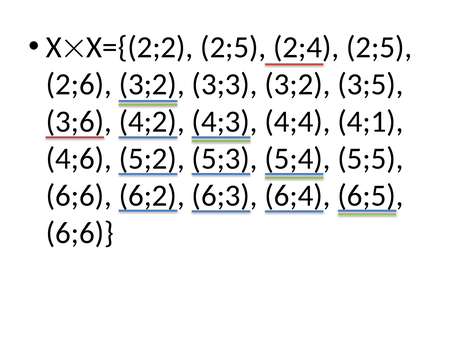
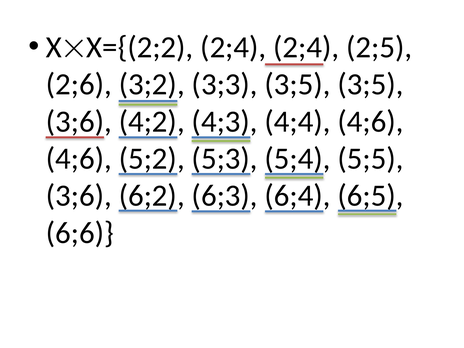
2;5: 2;5 -> 2;4 (233, 47)
3;3 3;2: 3;2 -> 3;5 (298, 84)
4;4 4;1: 4;1 -> 4;6 (371, 121)
6;6: 6;6 -> 3;6 (79, 196)
